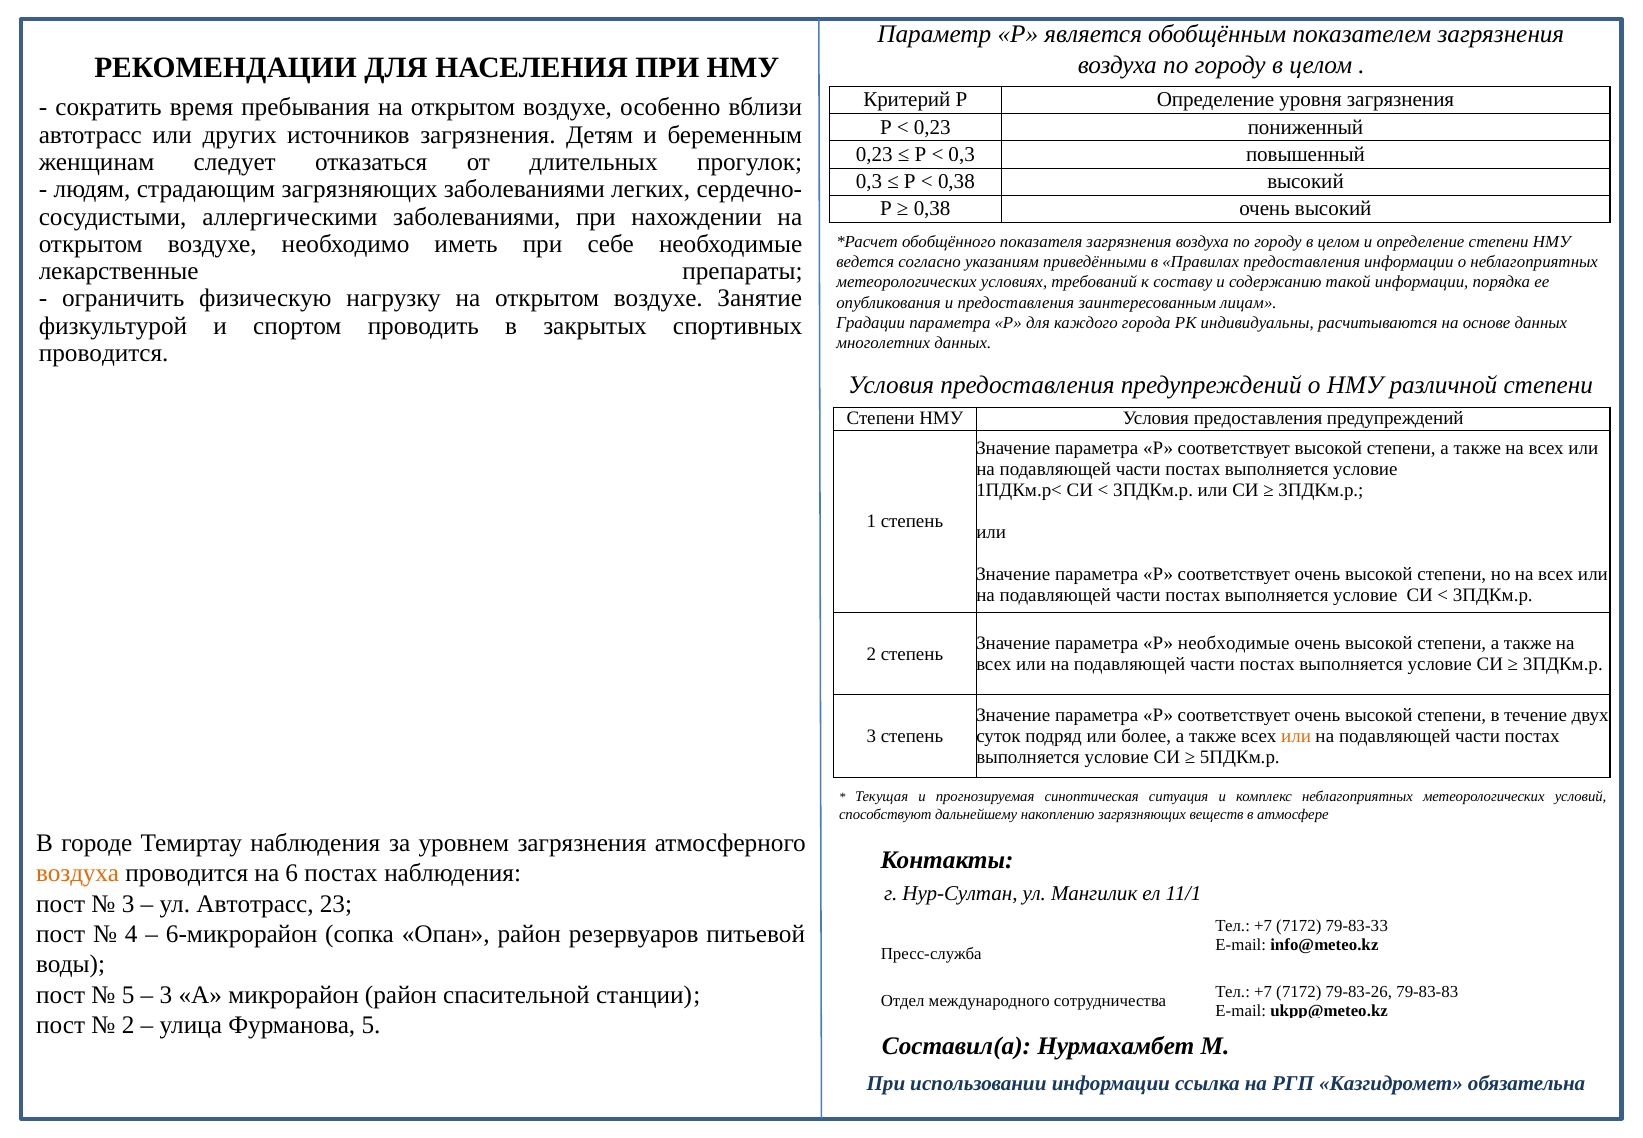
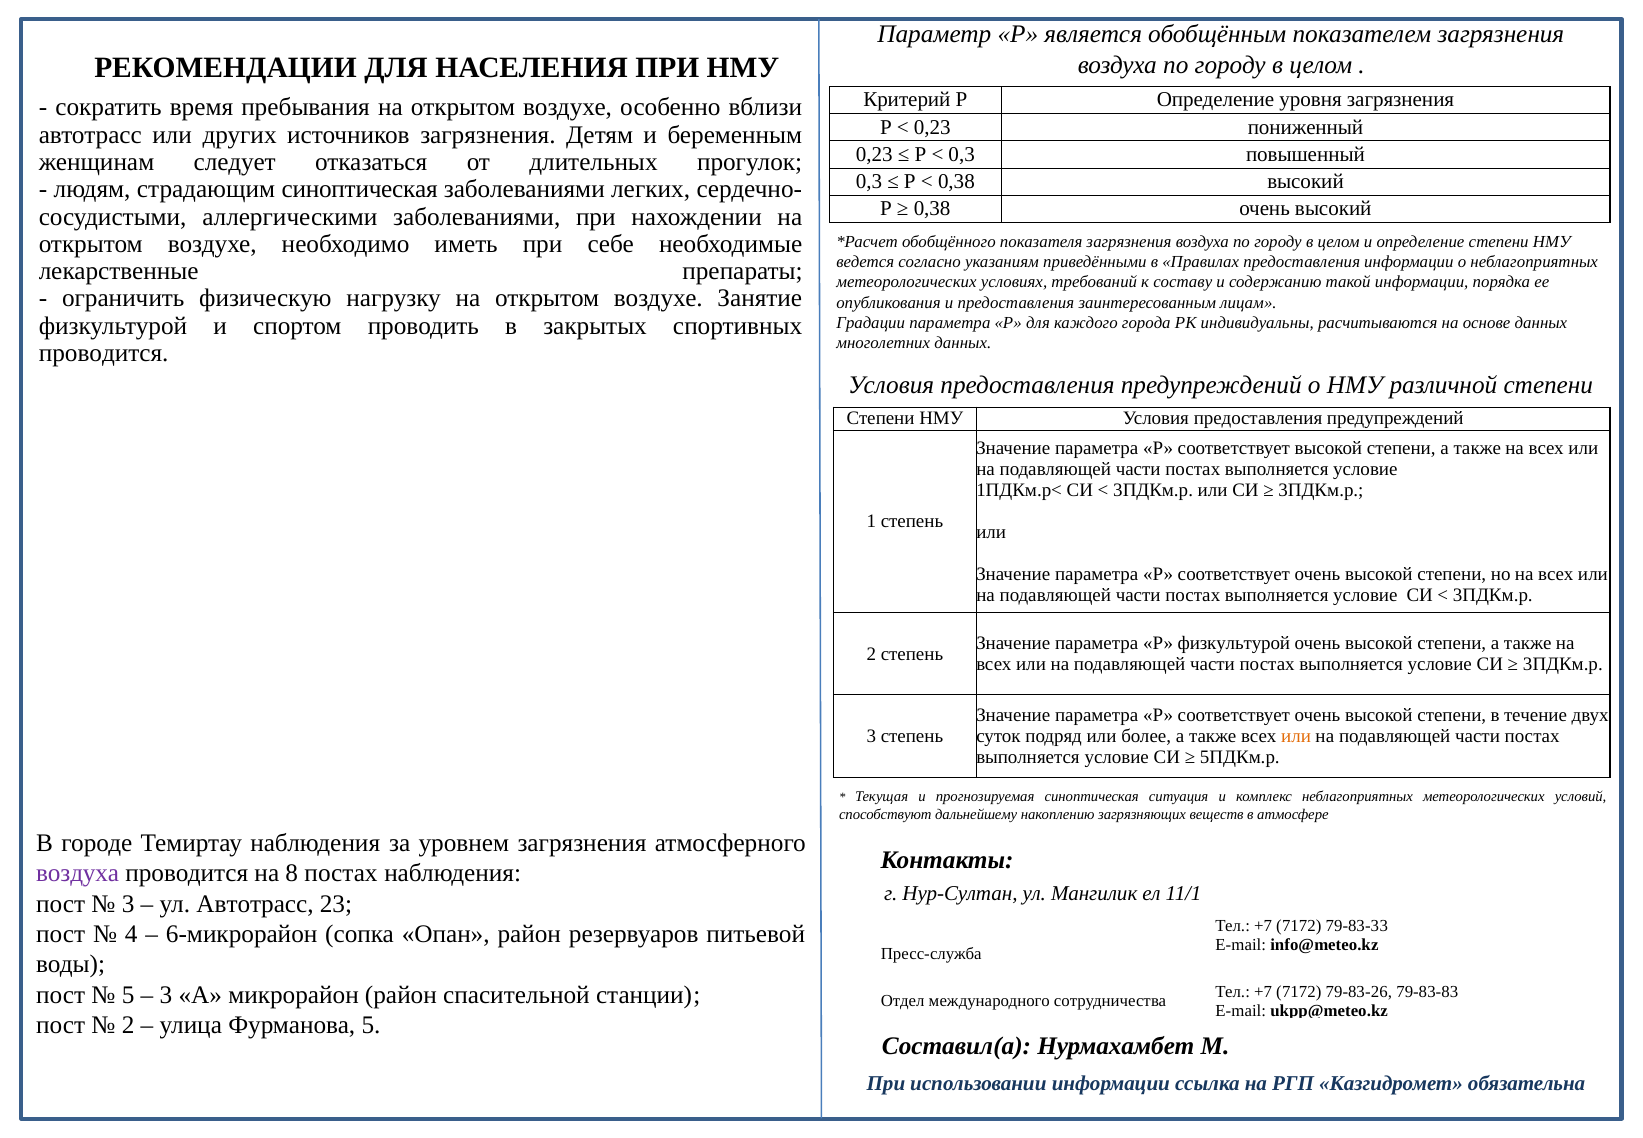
страдающим загрязняющих: загрязняющих -> синоптическая (360, 189)
Р необходимые: необходимые -> физкультурой (1234, 643)
воздуха colour: orange -> purple (78, 873)
6: 6 -> 8 (292, 873)
